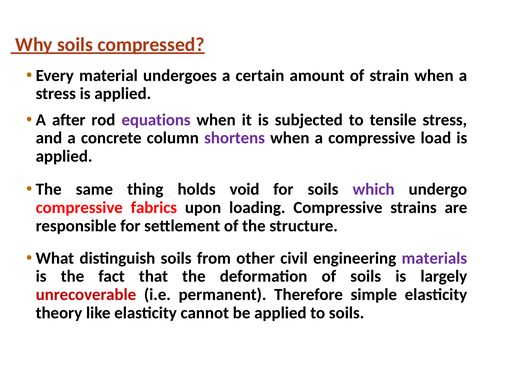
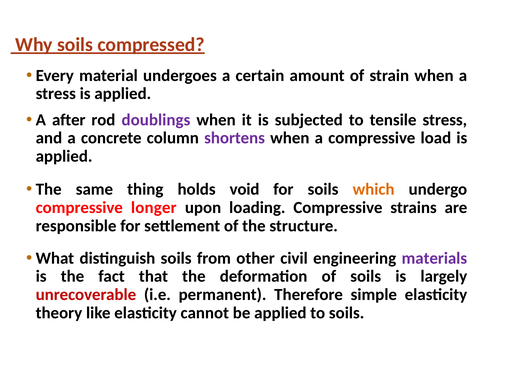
equations: equations -> doublings (156, 120)
which colour: purple -> orange (374, 190)
fabrics: fabrics -> longer (154, 208)
